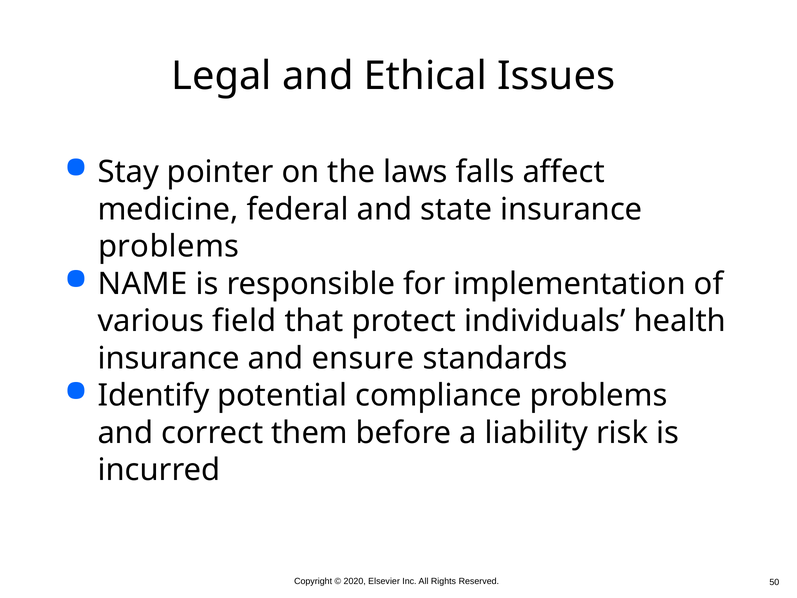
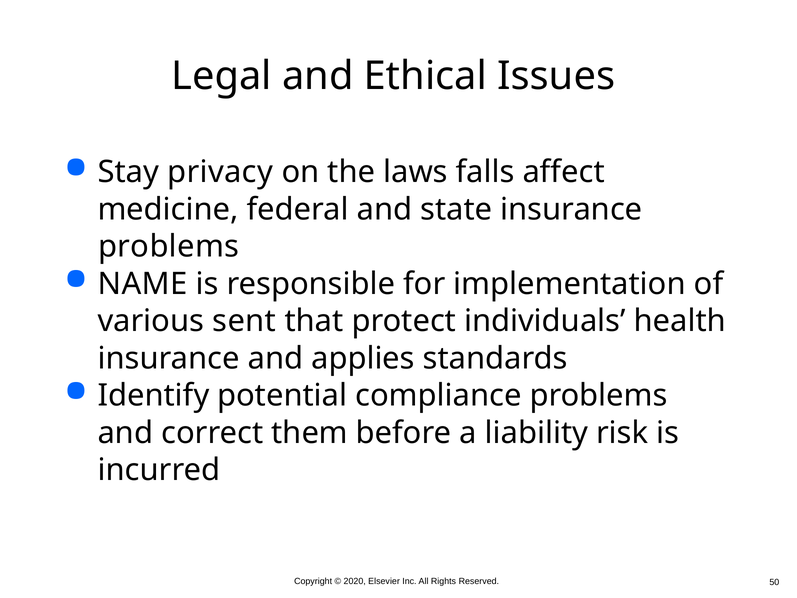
pointer: pointer -> privacy (220, 172)
field: field -> sent (244, 321)
ensure: ensure -> applies (363, 358)
